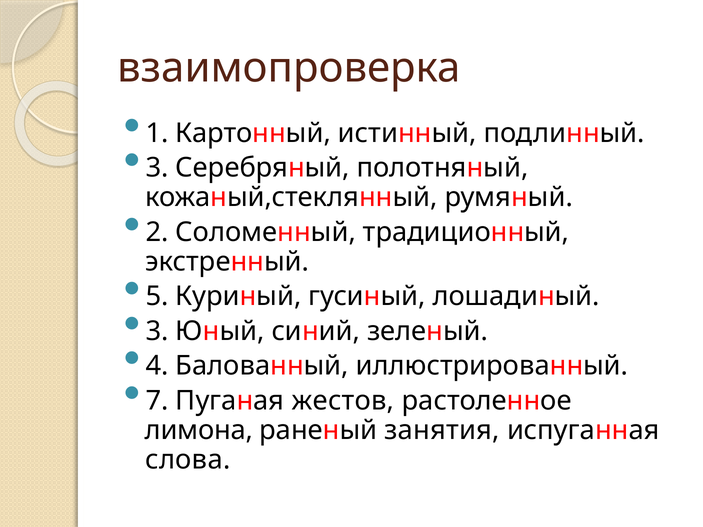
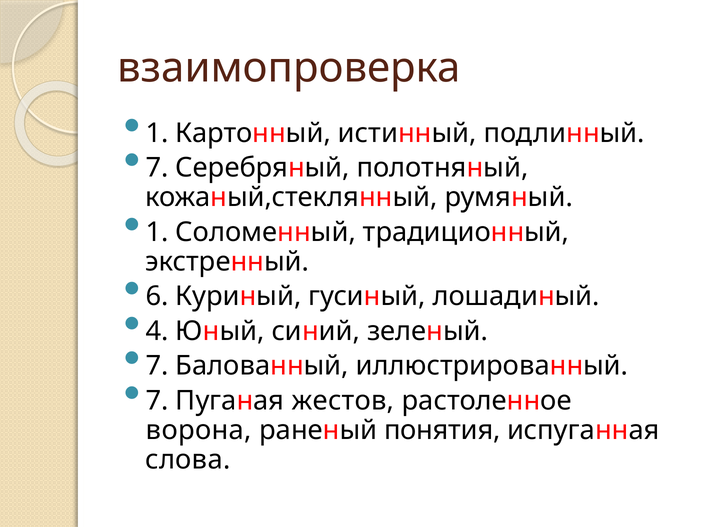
3: 3 -> 7 (157, 168)
2: 2 -> 1 (157, 232)
5: 5 -> 6 (157, 297)
3: 3 -> 4 (157, 331)
4: 4 -> 7 (157, 366)
лимона: лимона -> ворона (199, 430)
занятия: занятия -> понятия (442, 430)
